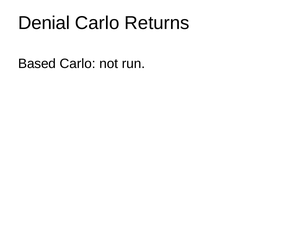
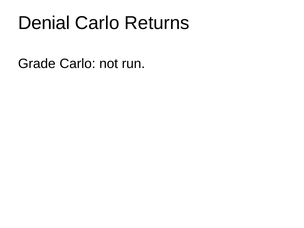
Based: Based -> Grade (37, 64)
